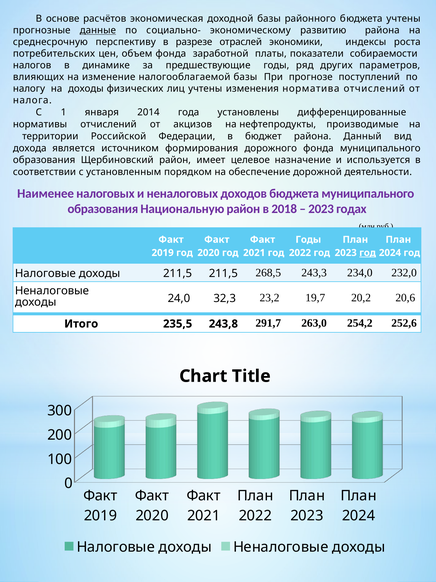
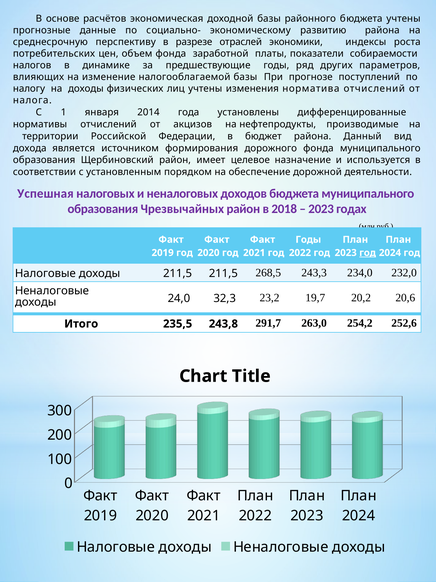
данные underline: present -> none (98, 30)
Наименее: Наименее -> Успешная (45, 193)
Национальную: Национальную -> Чрезвычайных (182, 209)
